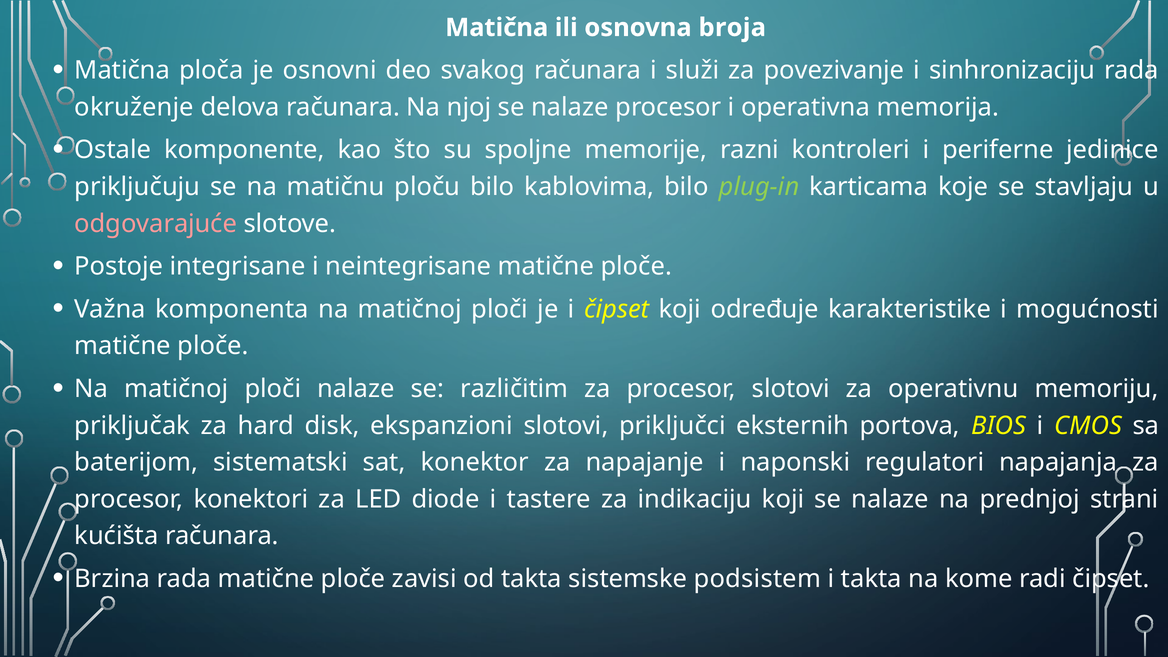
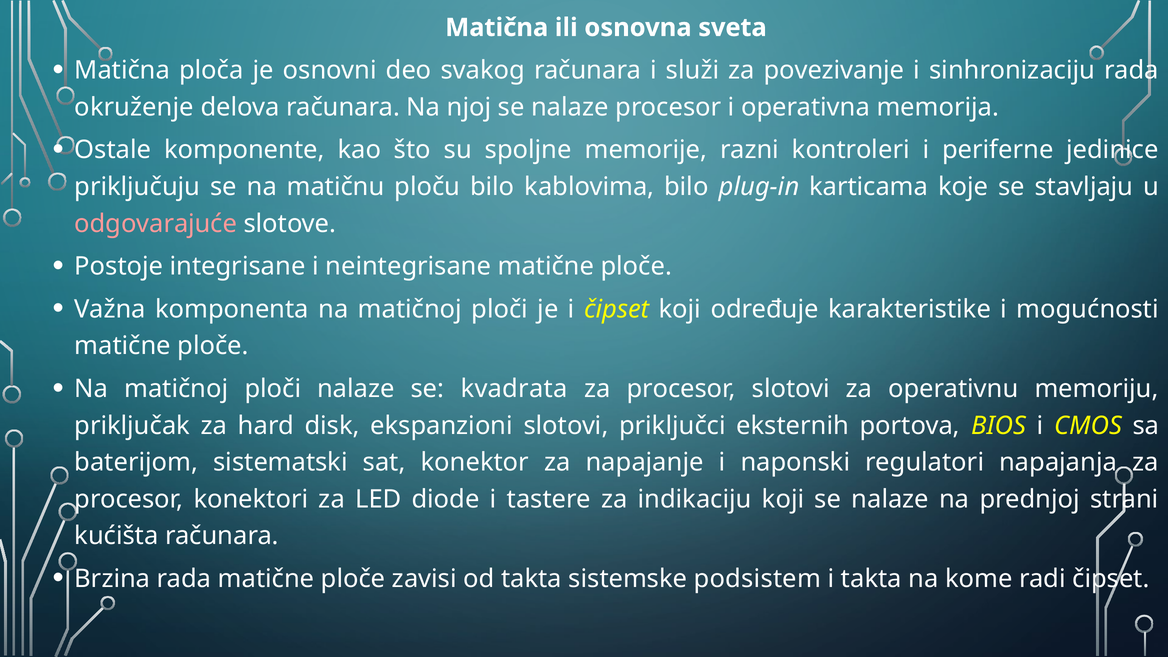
broja: broja -> sveta (732, 28)
plug-in colour: light green -> white (759, 187)
različitim: različitim -> kvadrata (514, 389)
